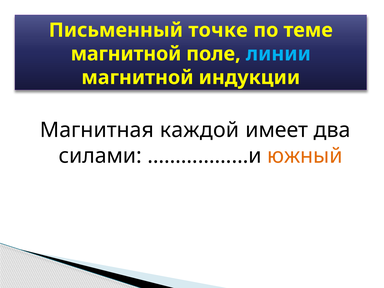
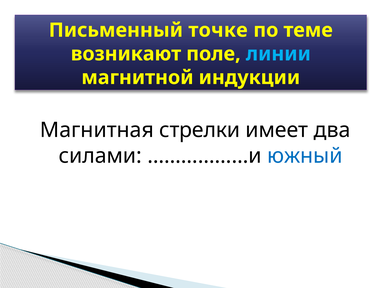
магнитной: магнитной -> возникают (126, 54)
каждой: каждой -> стрелки (200, 130)
южный colour: orange -> blue (305, 156)
